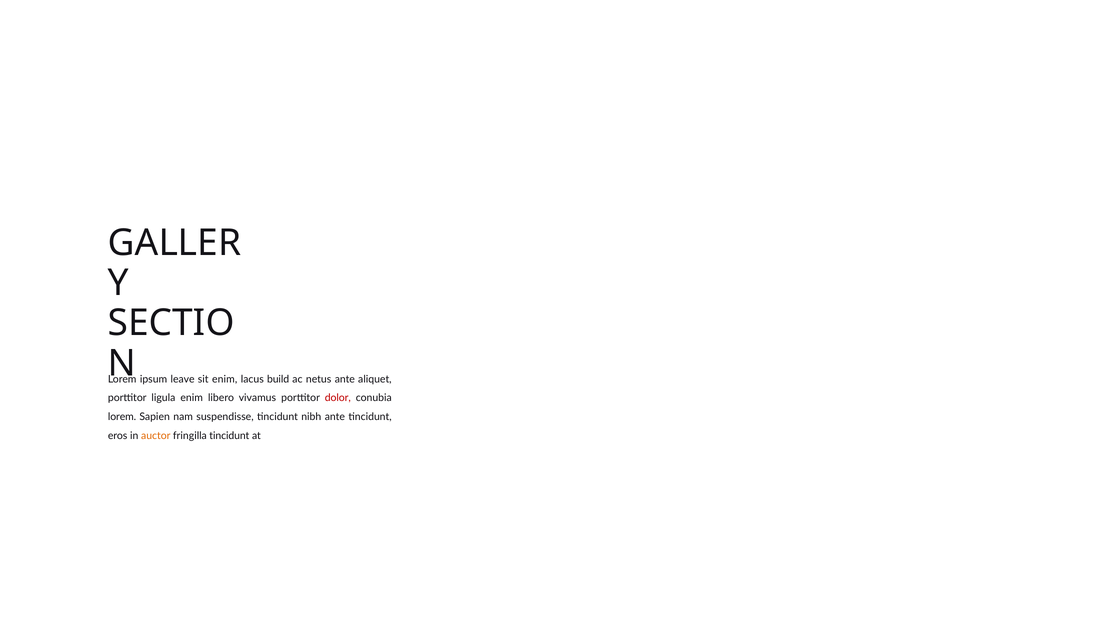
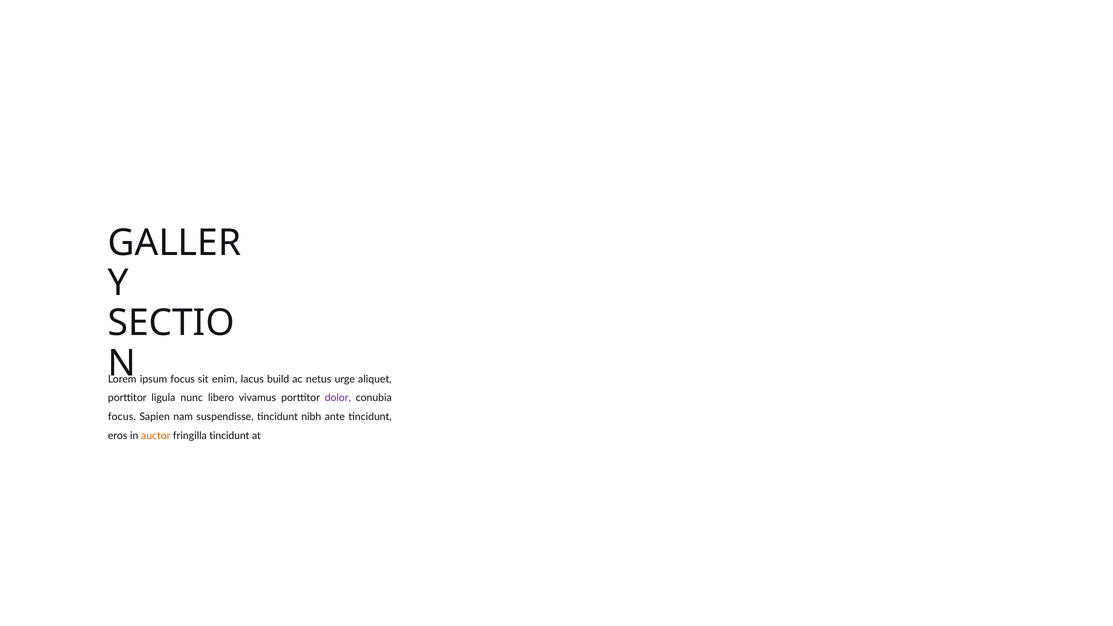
ipsum leave: leave -> focus (183, 379)
netus ante: ante -> urge (345, 379)
ligula enim: enim -> nunc (192, 398)
dolor colour: red -> purple (338, 398)
lorem: lorem -> focus (122, 417)
